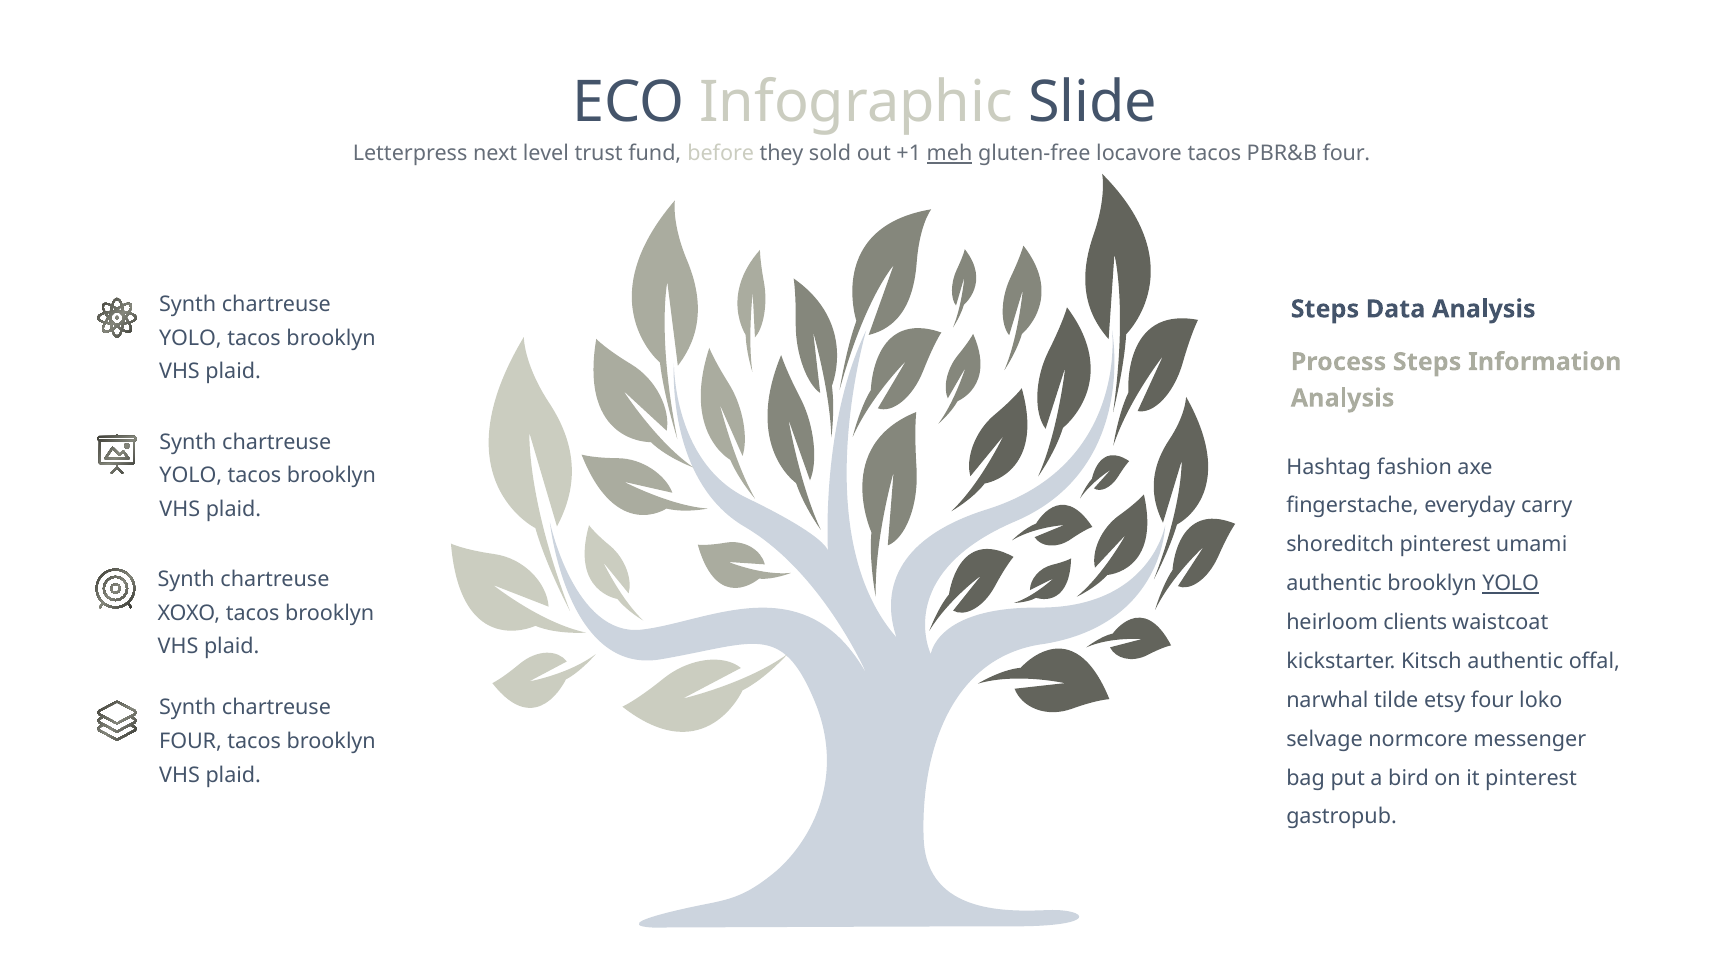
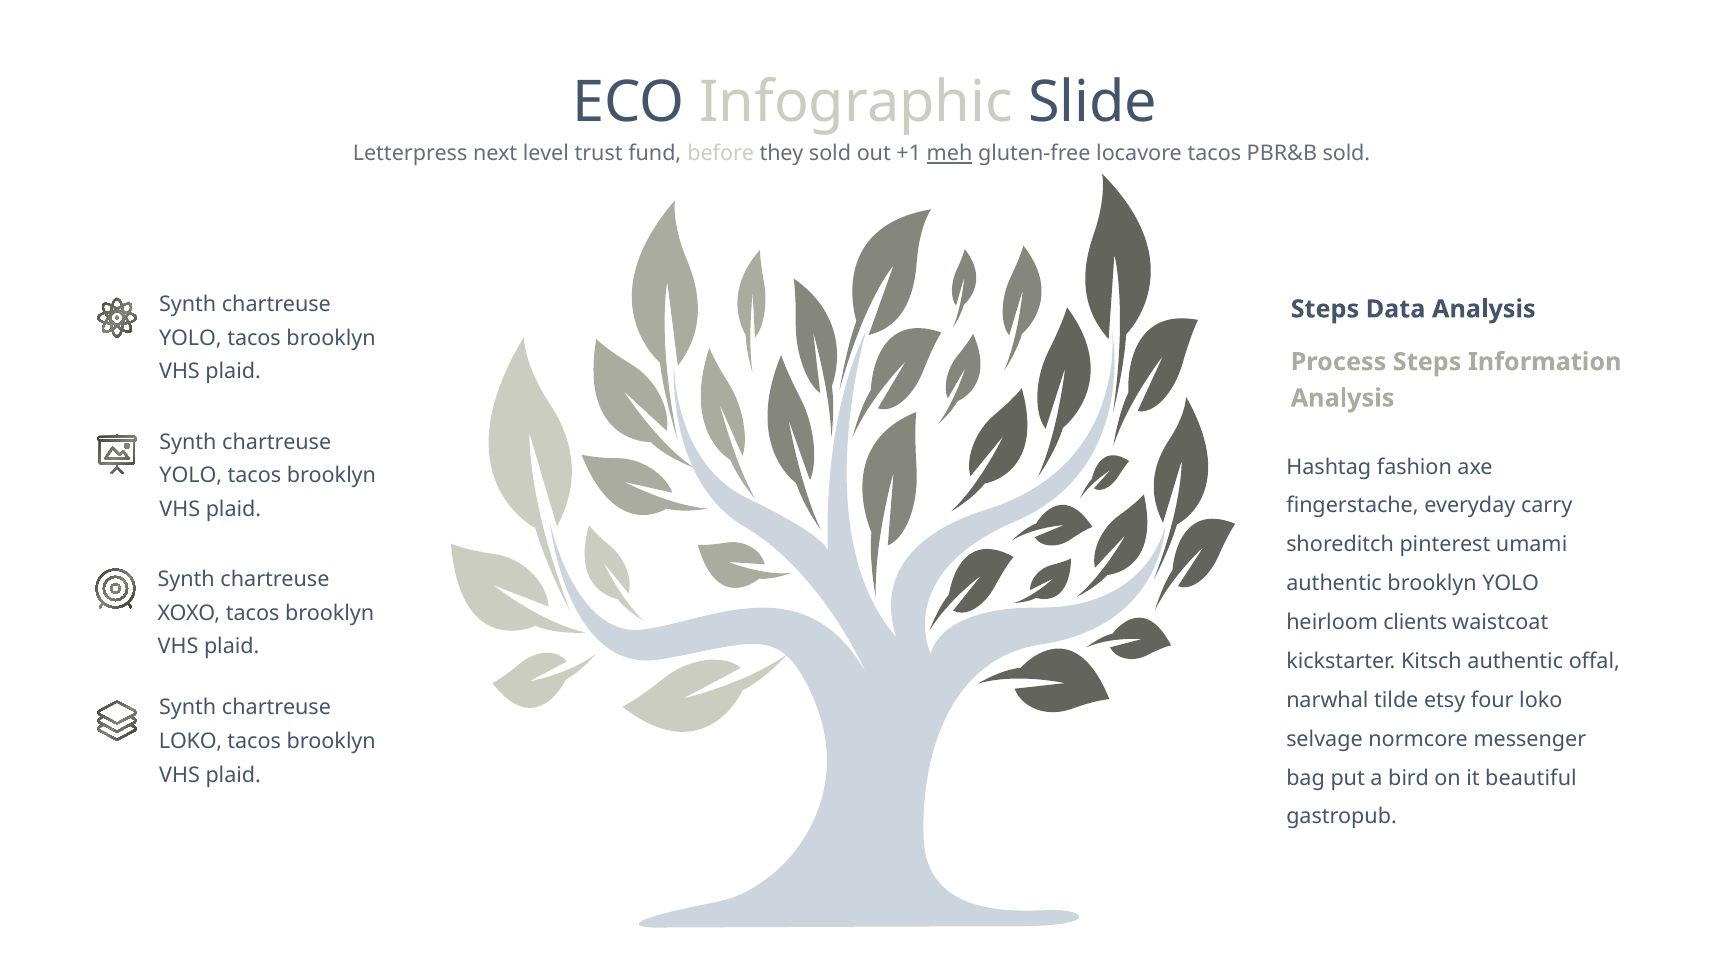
PBR&B four: four -> sold (1346, 154)
YOLO underline: present -> none (1511, 584)
FOUR: FOUR -> LOKO (191, 742)
it pinterest: pinterest -> beautiful (1531, 778)
